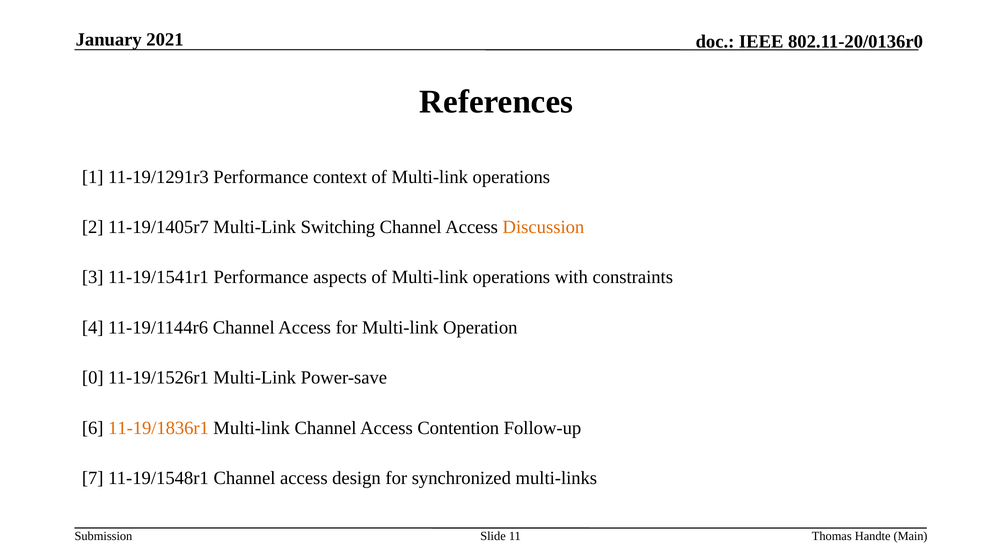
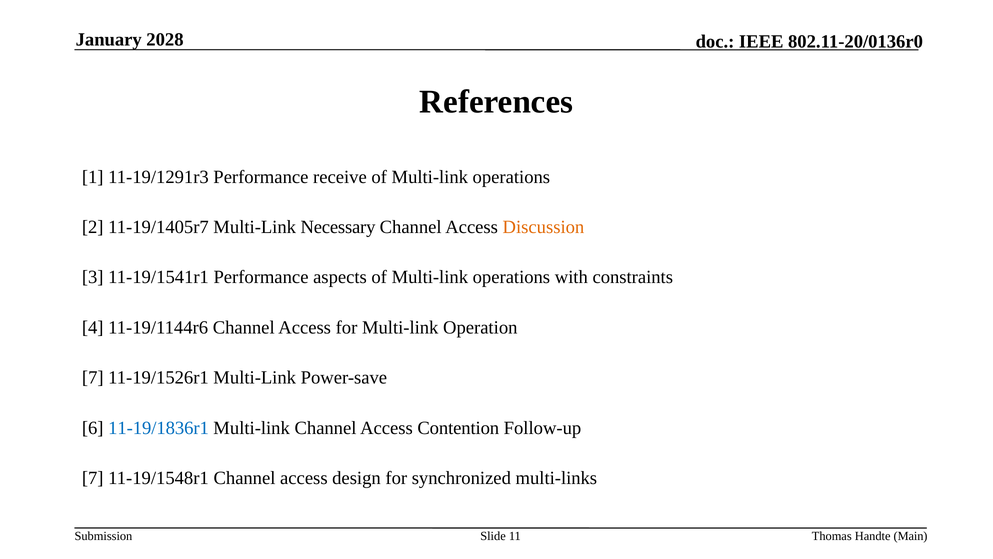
2021: 2021 -> 2028 (165, 39)
context: context -> receive (340, 177)
Switching: Switching -> Necessary (338, 227)
0: 0 -> 7 (93, 377)
11-19/1836r1 colour: orange -> blue (159, 428)
